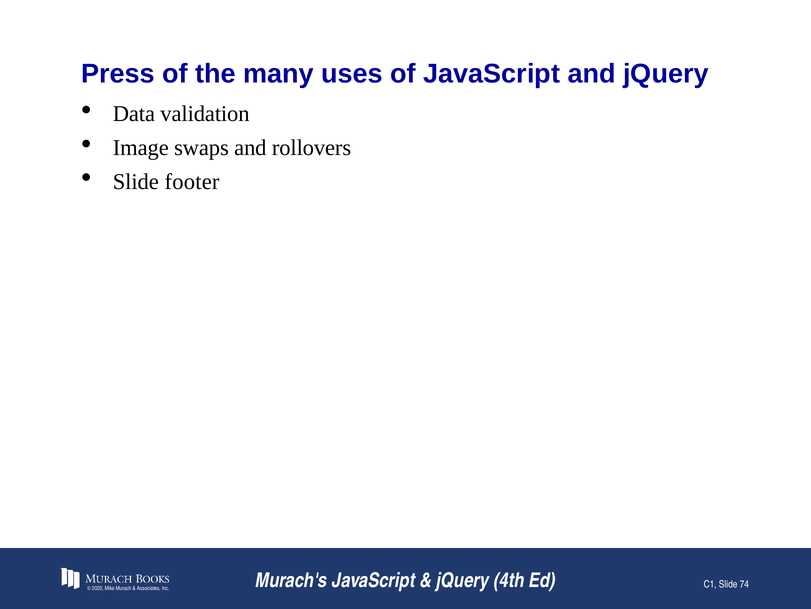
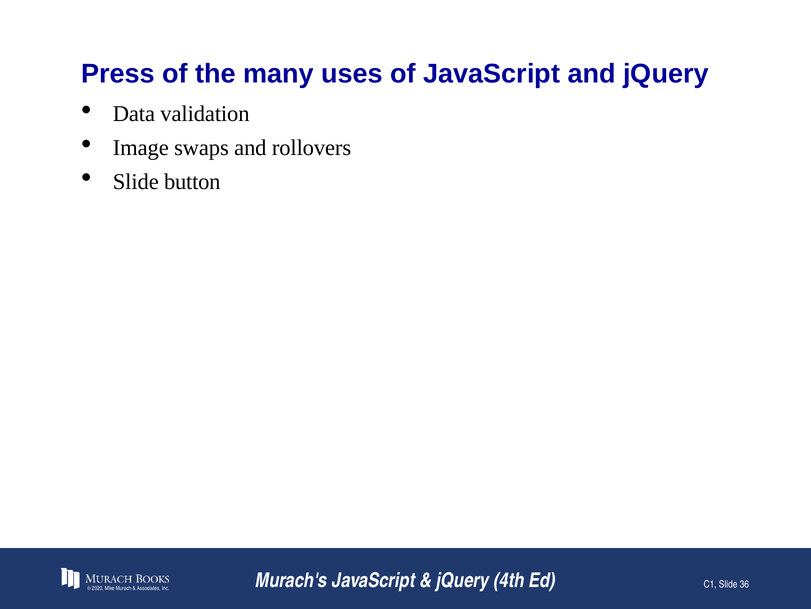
footer: footer -> button (192, 181)
74: 74 -> 36 (744, 584)
